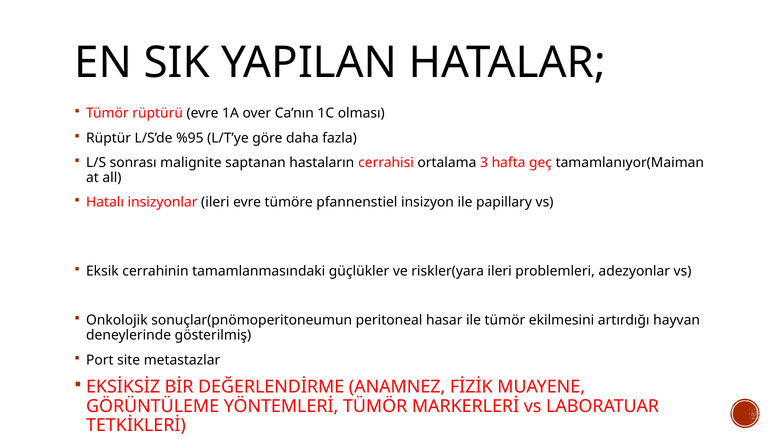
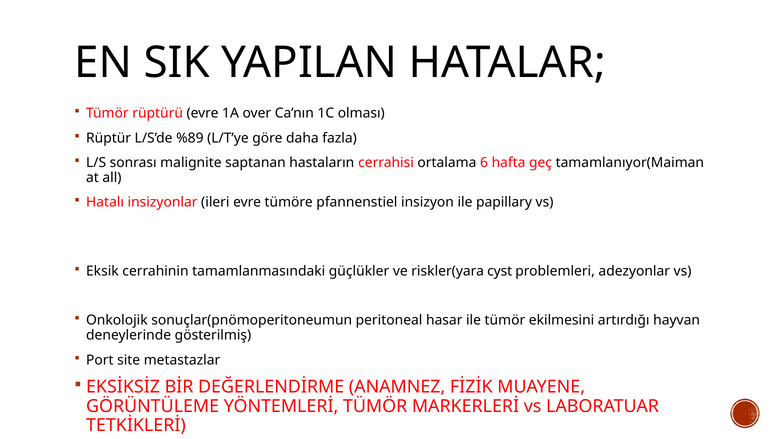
%95: %95 -> %89 (190, 138)
3: 3 -> 6 (484, 163)
riskler(yara ileri: ileri -> cyst (500, 271)
